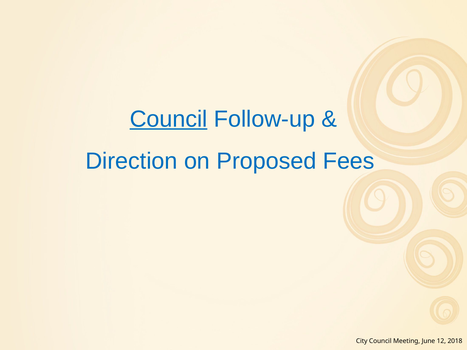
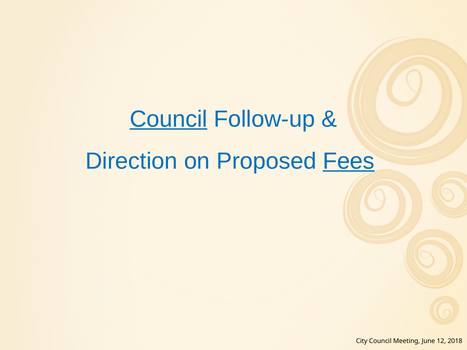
Fees underline: none -> present (349, 161)
